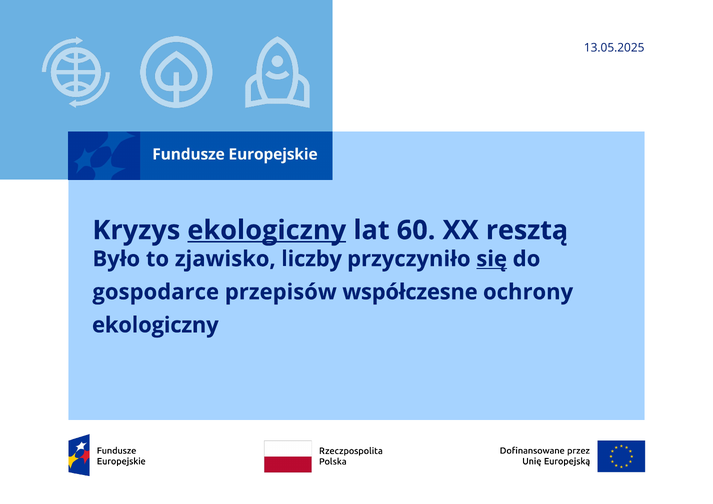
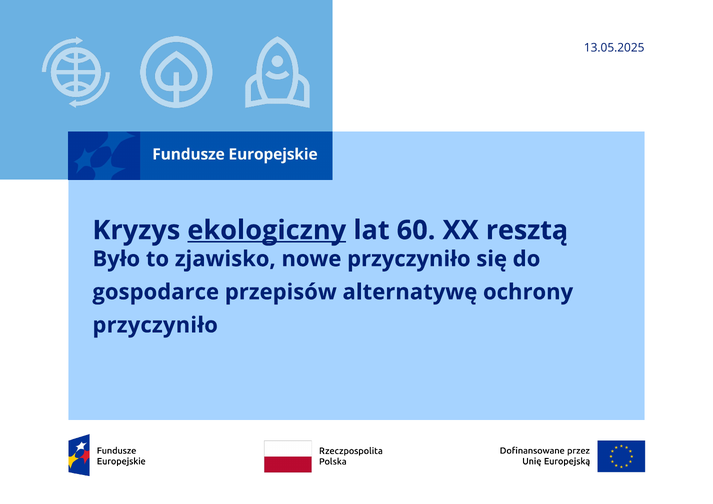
liczby: liczby -> nowe (311, 259)
się underline: present -> none (492, 259)
współczesne: współczesne -> alternatywę (410, 292)
ekologiczny: ekologiczny -> przyczyniło (155, 325)
